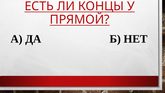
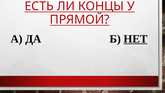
НЕТ underline: none -> present (136, 39)
